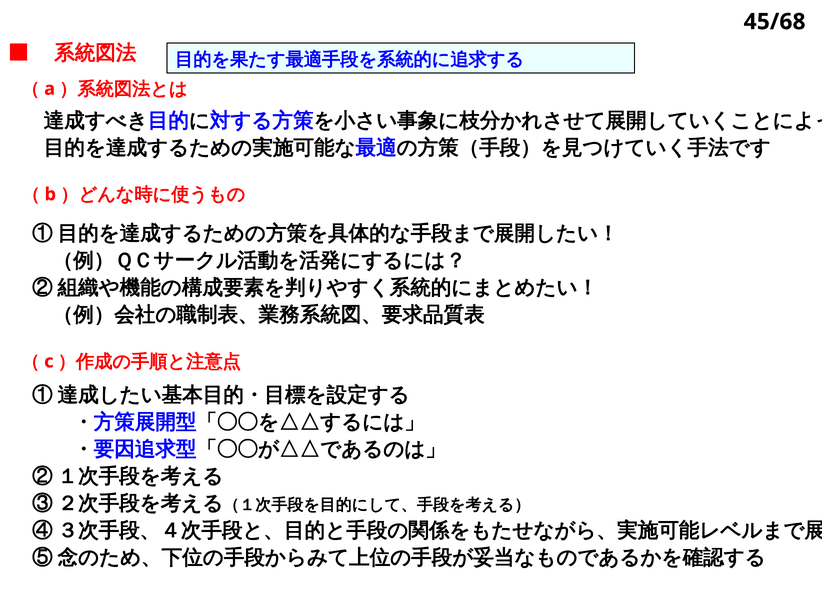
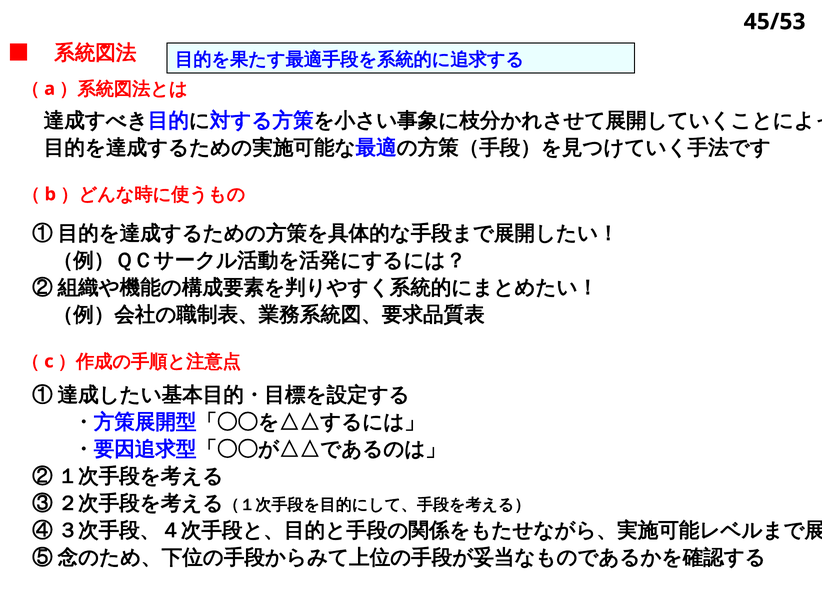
45/68: 45/68 -> 45/53 (775, 22)
